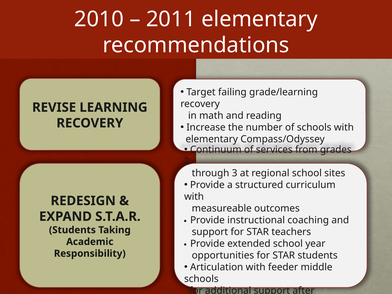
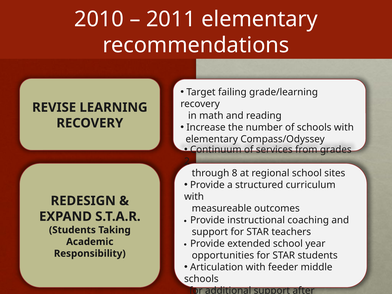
3: 3 -> 8 (235, 173)
